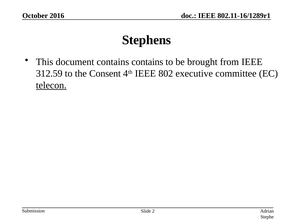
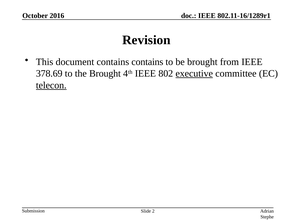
Stephens: Stephens -> Revision (146, 40)
312.59: 312.59 -> 378.69 (49, 73)
the Consent: Consent -> Brought (105, 73)
executive underline: none -> present (194, 73)
